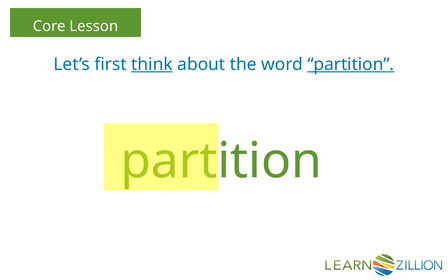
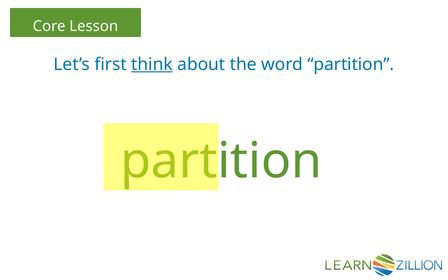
partition underline: present -> none (351, 64)
